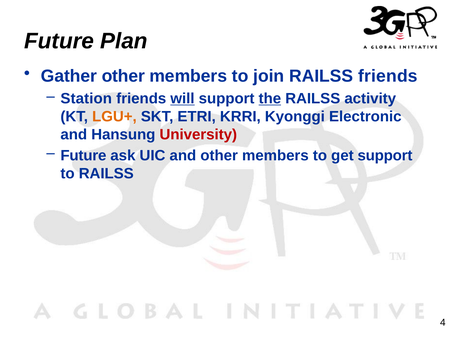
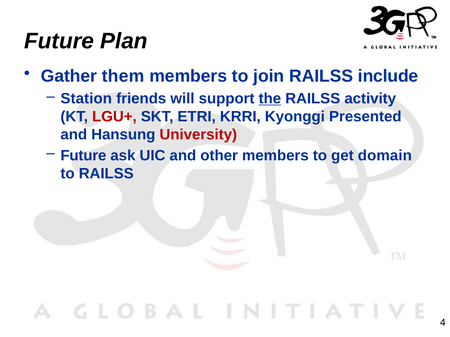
Gather other: other -> them (123, 76)
RAILSS friends: friends -> include (388, 76)
will underline: present -> none (182, 99)
LGU+ colour: orange -> red (114, 117)
Electronic: Electronic -> Presented (365, 117)
get support: support -> domain (385, 156)
